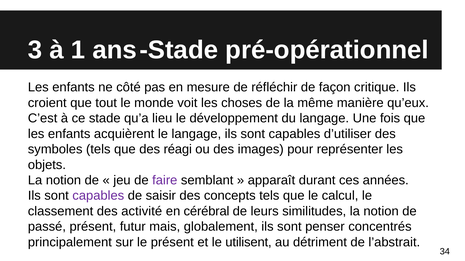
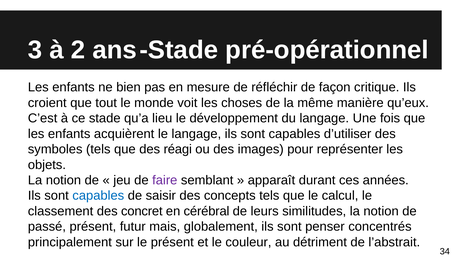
1: 1 -> 2 (78, 50)
côté: côté -> bien (128, 88)
capables colour: purple -> blue (98, 196)
activité: activité -> concret (142, 212)
utilisent: utilisent -> couleur (248, 243)
